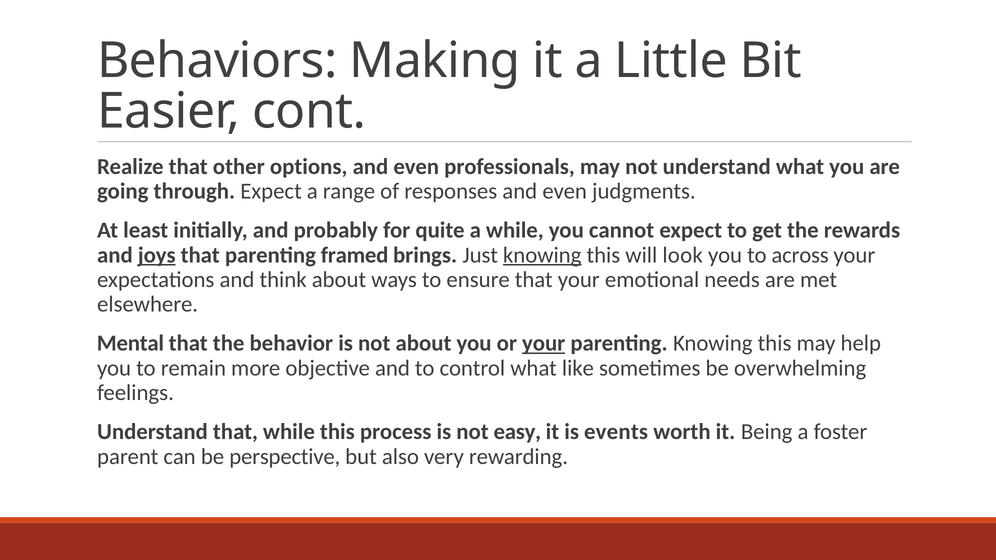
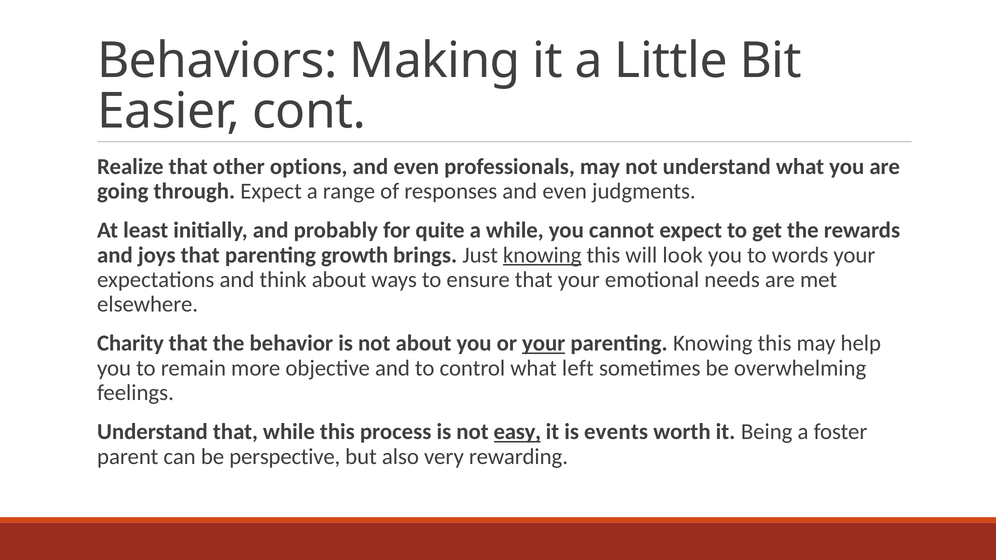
joys underline: present -> none (157, 255)
framed: framed -> growth (355, 255)
across: across -> words (800, 255)
Mental: Mental -> Charity (130, 344)
like: like -> left (578, 368)
easy underline: none -> present (517, 432)
